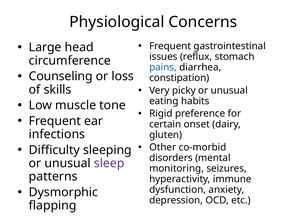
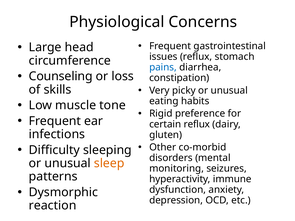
certain onset: onset -> reflux (197, 124)
sleep colour: purple -> orange (109, 163)
flapping: flapping -> reaction (53, 206)
